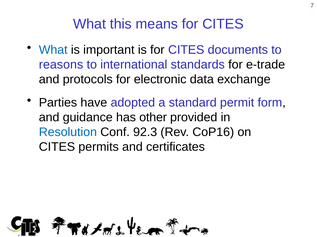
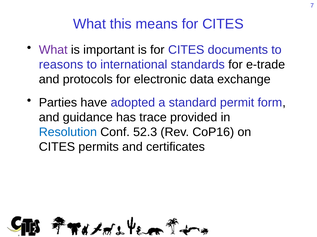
What colour: blue -> purple (53, 50)
other: other -> trace (153, 118)
92.3: 92.3 -> 52.3 (145, 133)
